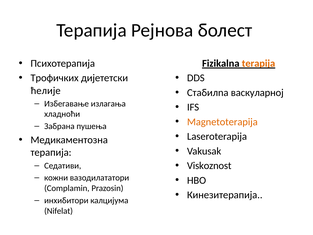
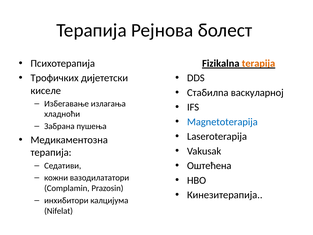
ћелије: ћелије -> киселе (46, 90)
Magnetoterapija colour: orange -> blue (222, 122)
Viskoznost: Viskoznost -> Оштећена (209, 166)
